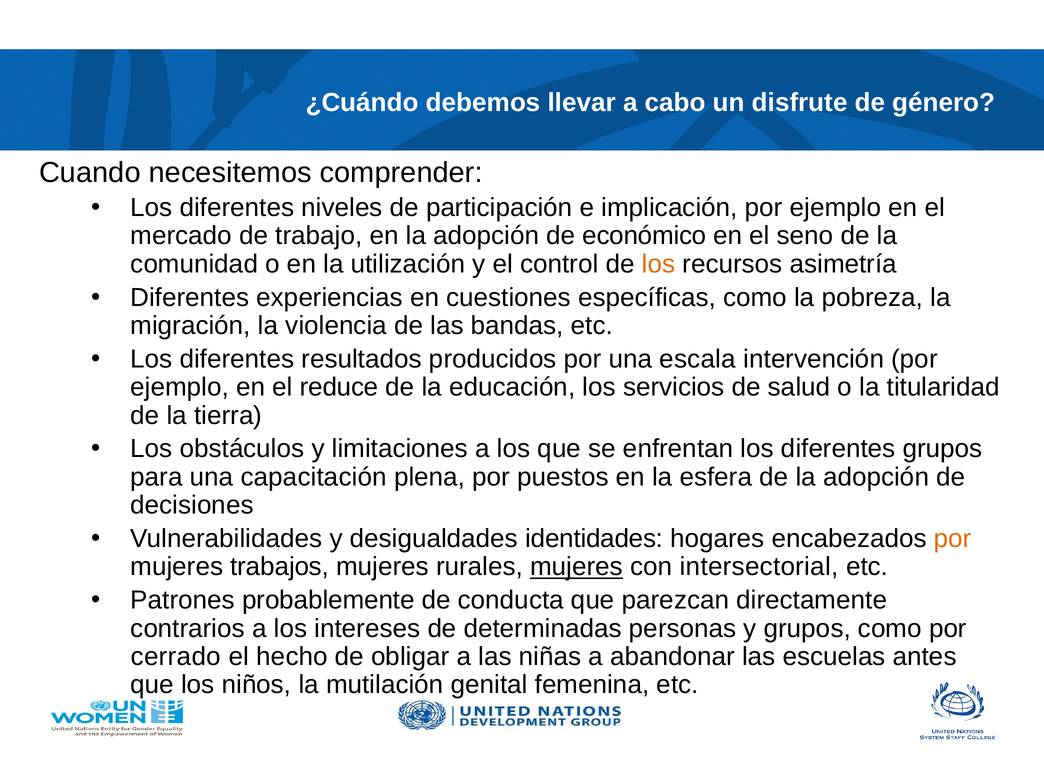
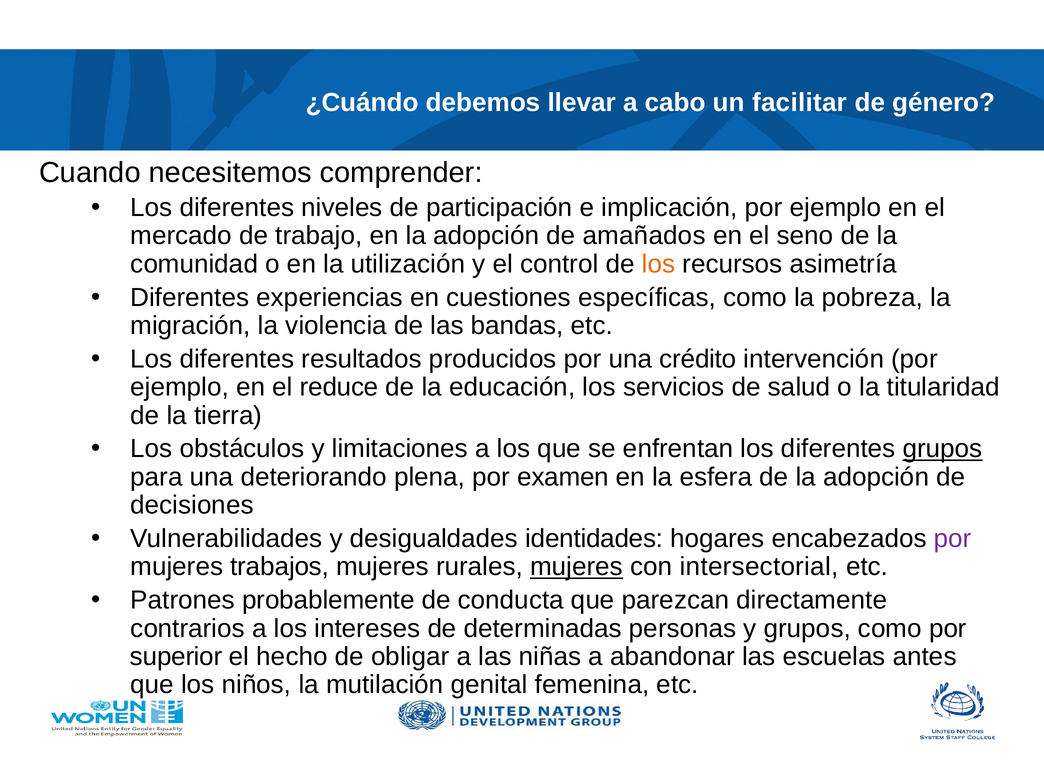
disfrute: disfrute -> facilitar (800, 103)
económico: económico -> amañados (644, 236)
escala: escala -> crédito (698, 359)
grupos underline: none -> present (943, 449)
capacitación: capacitación -> deteriorando (314, 477)
puestos: puestos -> examen (563, 477)
por colour: orange -> purple (953, 539)
cerrado: cerrado -> superior (176, 657)
